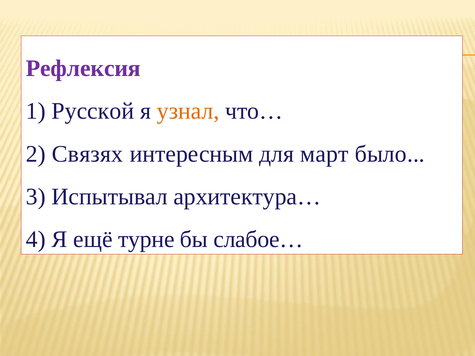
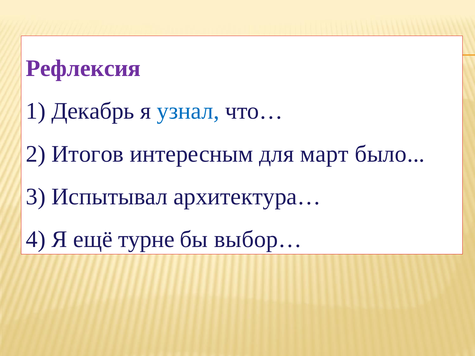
Русской: Русской -> Декабрь (93, 111)
узнал colour: orange -> blue (188, 111)
Связях: Связях -> Итогов (88, 154)
слабое…: слабое… -> выбор… (258, 239)
